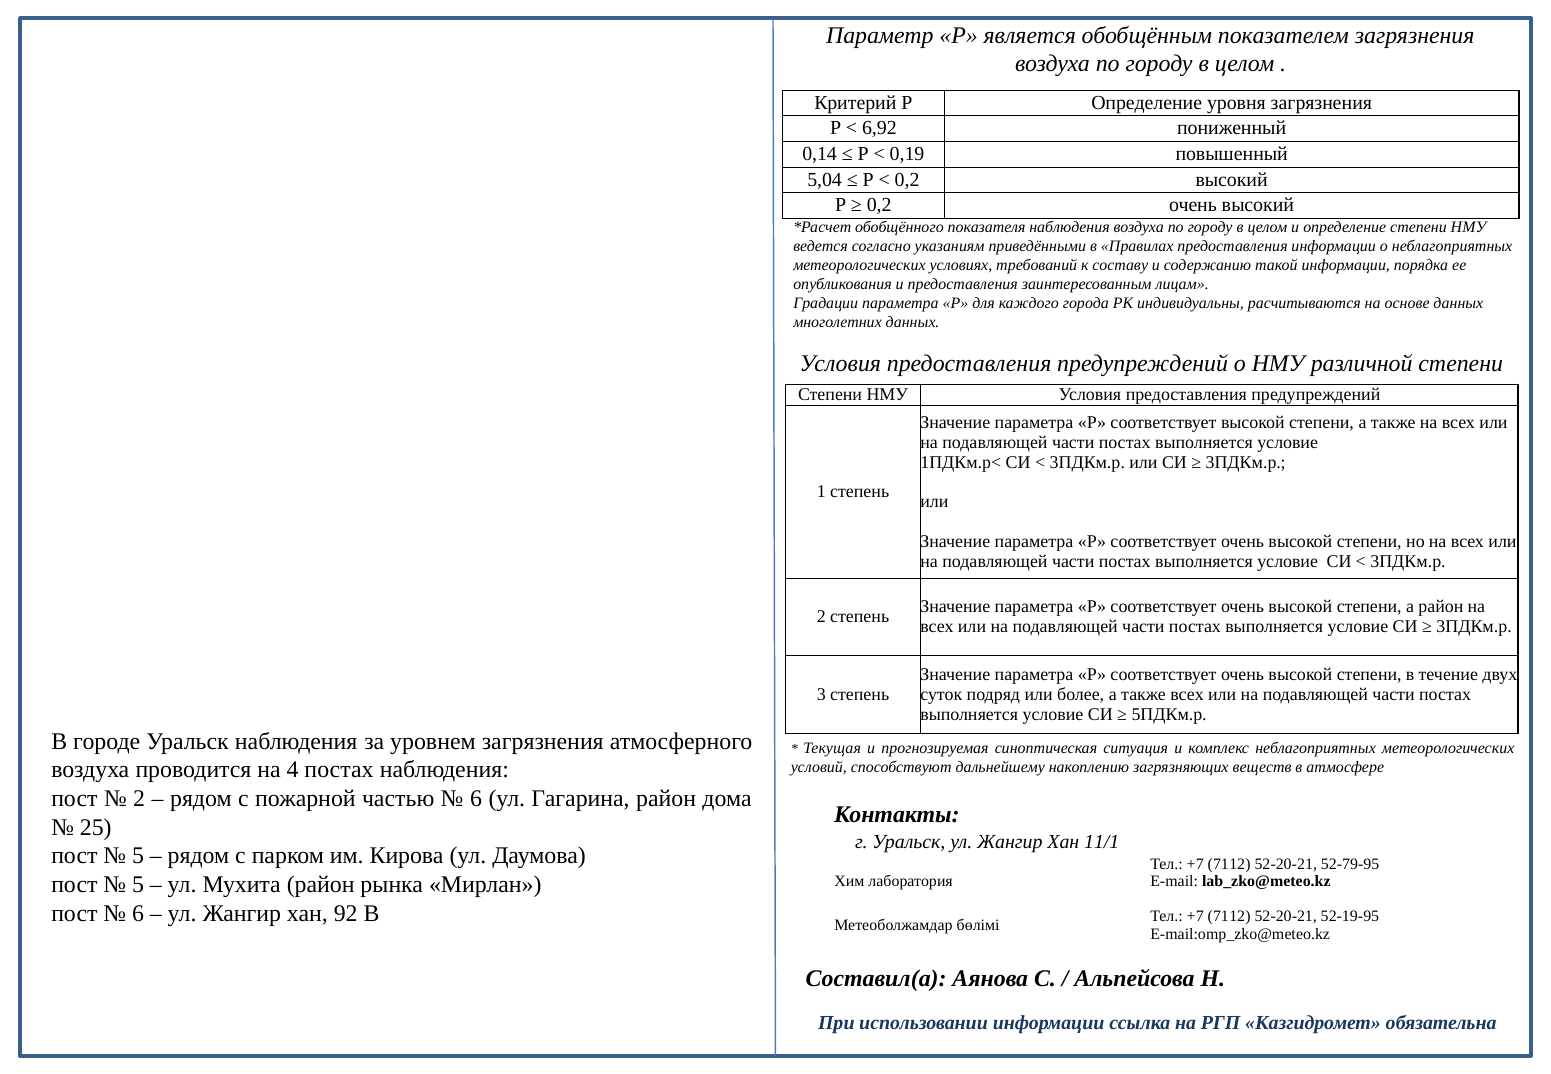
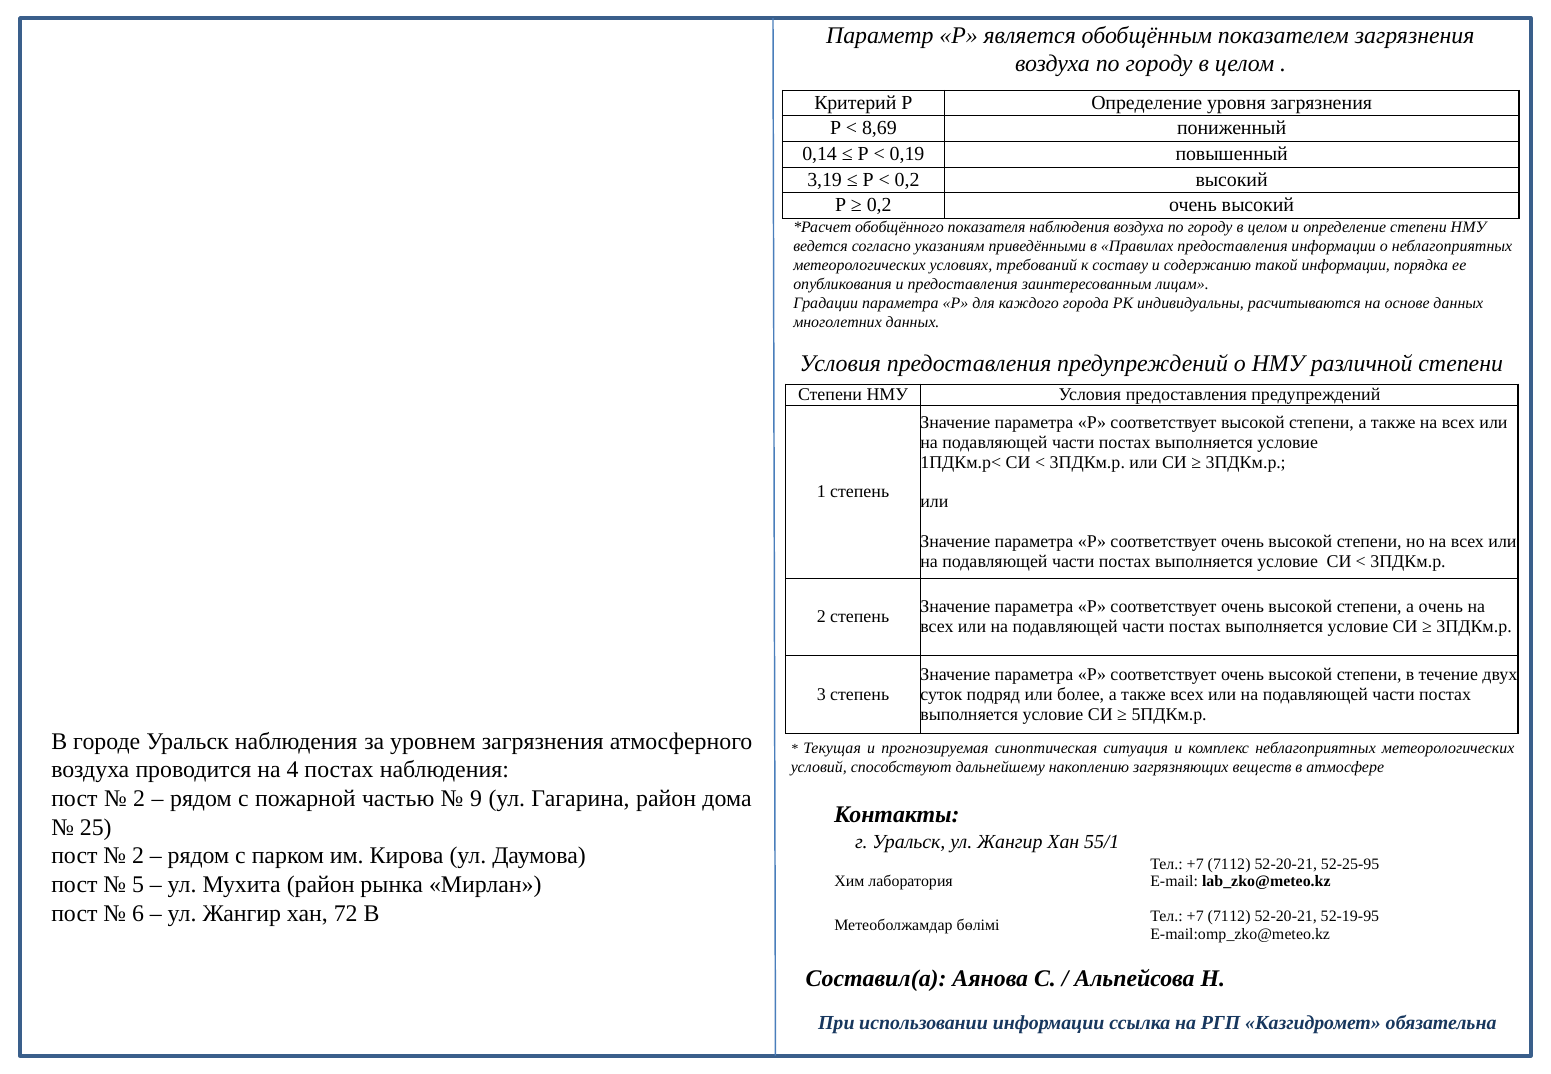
6,92: 6,92 -> 8,69 (879, 128)
5,04: 5,04 -> 3,19 (825, 180)
а район: район -> очень (1441, 607)
6: 6 -> 9 (476, 798)
11/1: 11/1 -> 55/1 (1102, 842)
5: 5 -> 2 (138, 856)
52-79-95: 52-79-95 -> 52-25-95 (1350, 864)
92: 92 -> 72 (346, 913)
